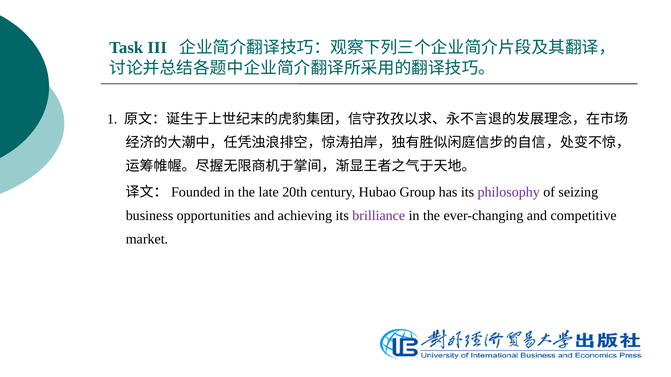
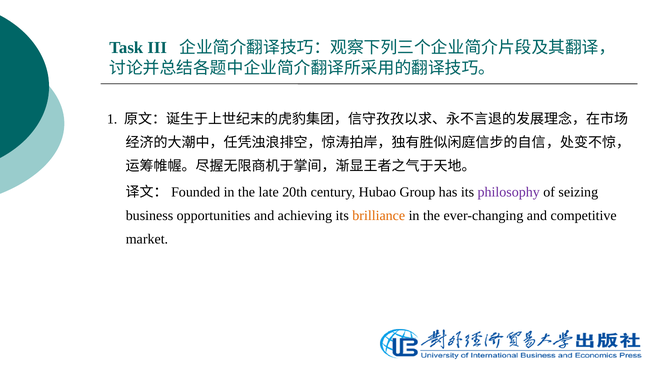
brilliance colour: purple -> orange (379, 216)
